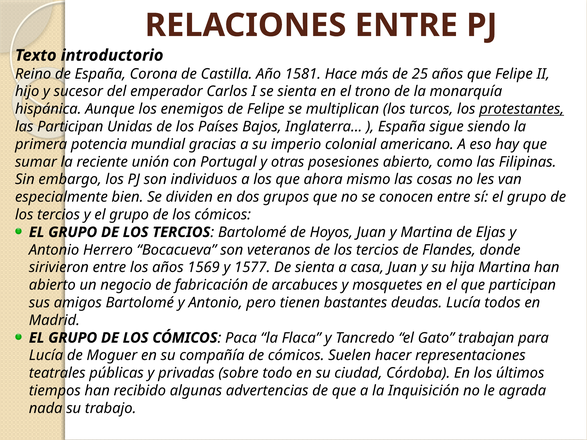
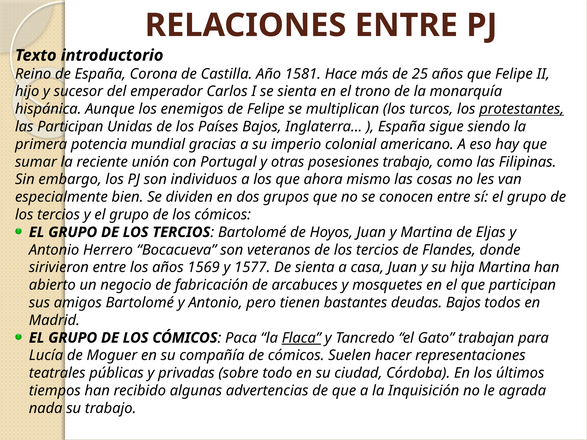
posesiones abierto: abierto -> trabajo (408, 162)
deudas Lucía: Lucía -> Bajos (463, 303)
Flaca underline: none -> present (301, 338)
